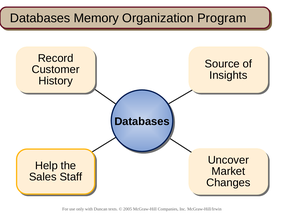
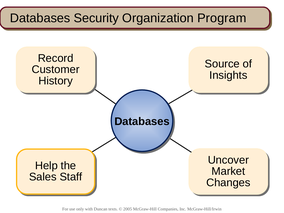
Memory: Memory -> Security (96, 18)
